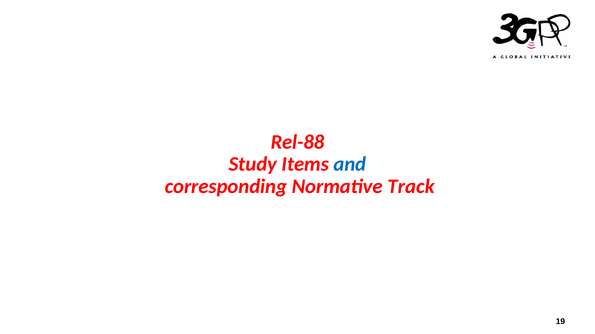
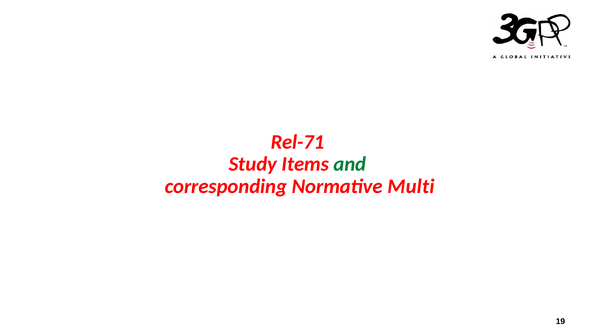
Rel-88: Rel-88 -> Rel-71 (298, 142)
and colour: blue -> green (350, 164)
Track: Track -> Multi (411, 187)
